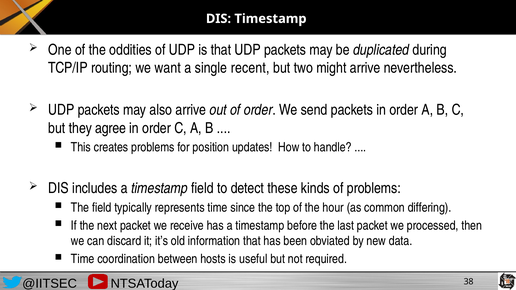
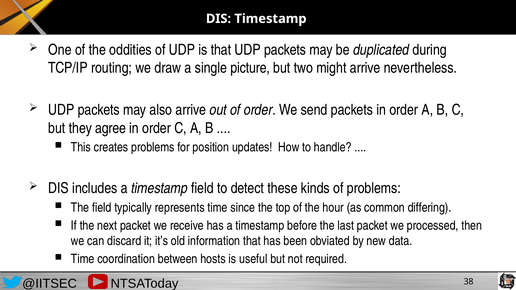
want: want -> draw (168, 68)
recent: recent -> picture (250, 68)
